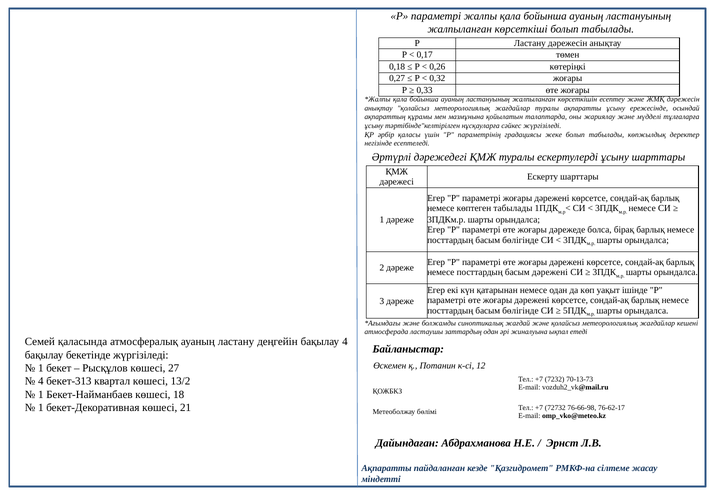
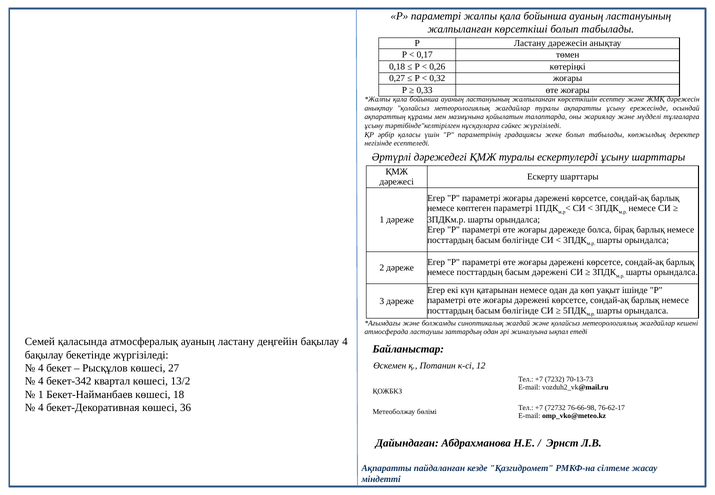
көптеген табылады: табылады -> параметрі (513, 208)
1: 1 -> 4 (41, 368)
бекет-313: бекет-313 -> бекет-342 (69, 381)
1: 1 -> 4 (41, 408)
21: 21 -> 36 (186, 408)
